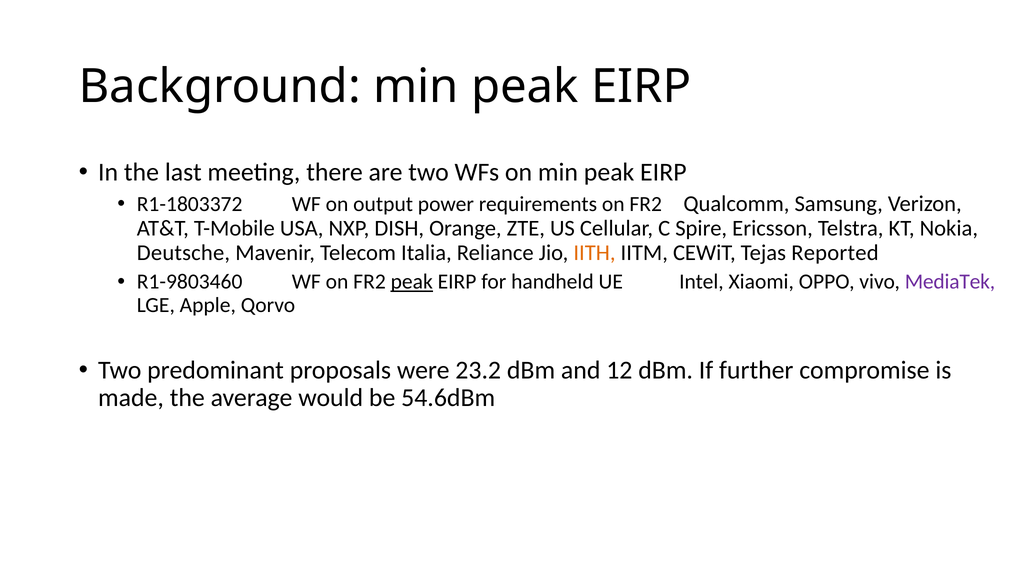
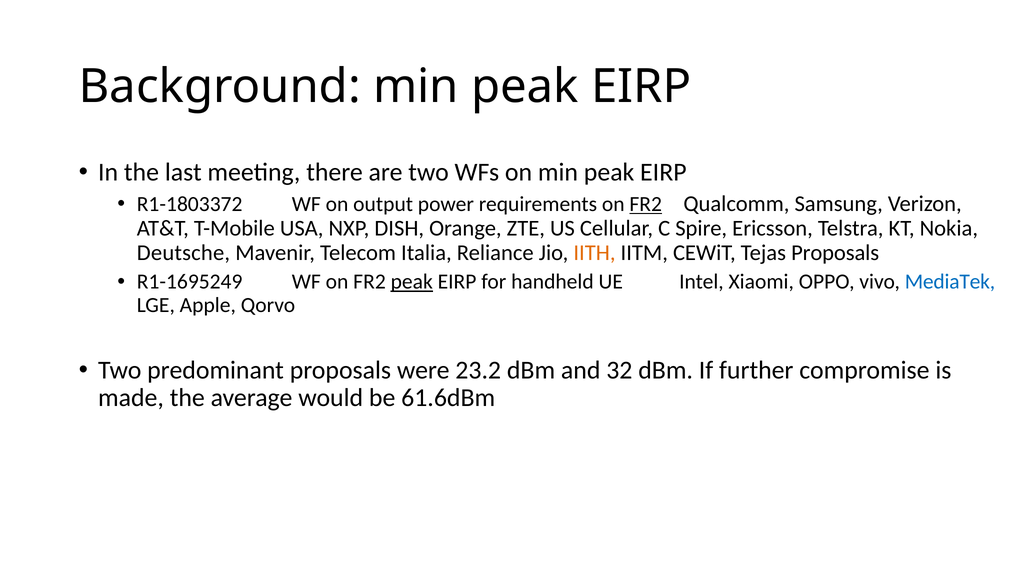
FR2 underline: none -> present (646, 204)
Tejas Reported: Reported -> Proposals (835, 253)
R1-9803460: R1-9803460 -> R1-1695249 (190, 282)
MediaTek colour: purple -> blue (950, 282)
12: 12 -> 32 (619, 370)
54.6dBm: 54.6dBm -> 61.6dBm (448, 398)
